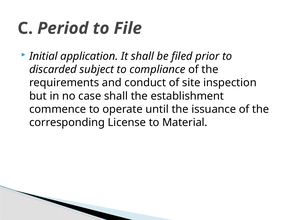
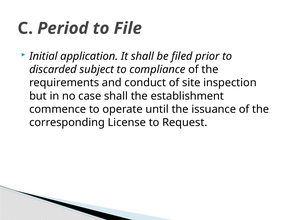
Material: Material -> Request (185, 122)
